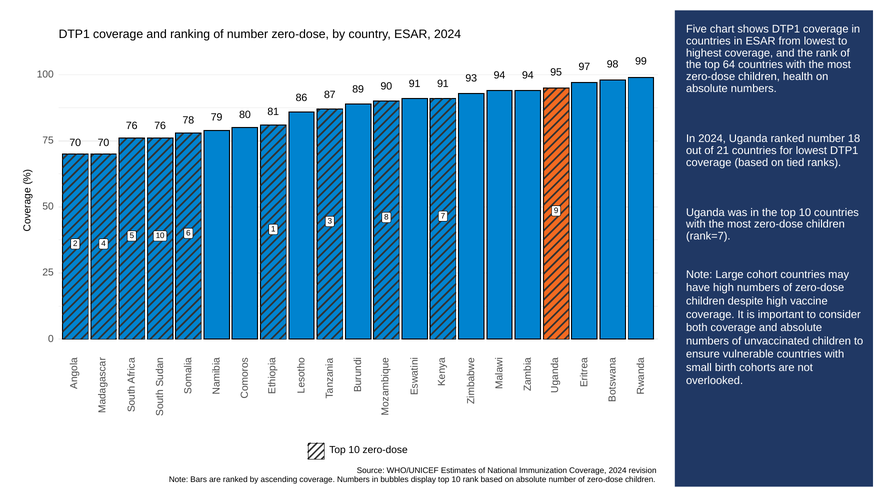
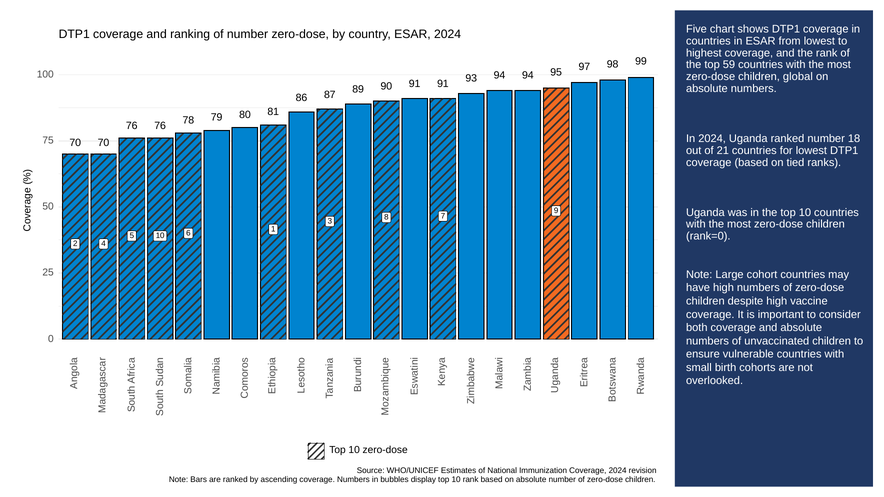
64: 64 -> 59 (729, 65)
health: health -> global (798, 77)
rank=7: rank=7 -> rank=0 (708, 236)
